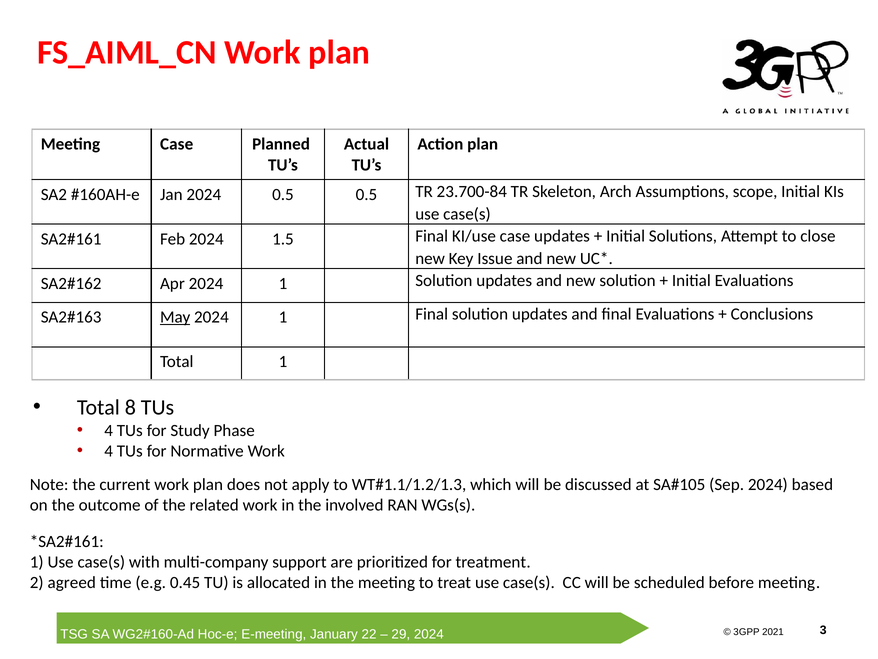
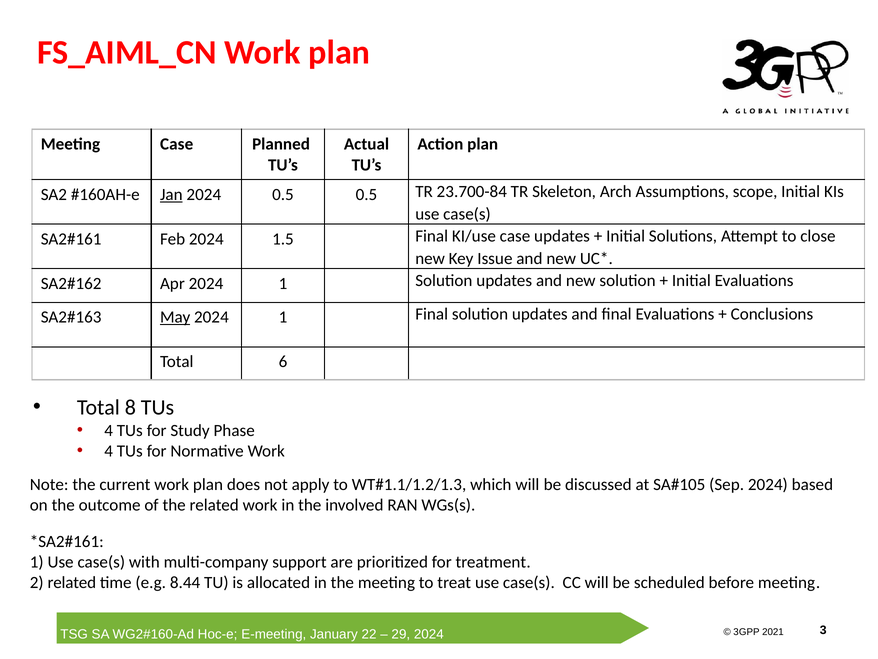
Jan underline: none -> present (171, 195)
Total 1: 1 -> 6 (283, 362)
2 agreed: agreed -> related (72, 582)
0.45: 0.45 -> 8.44 (185, 582)
